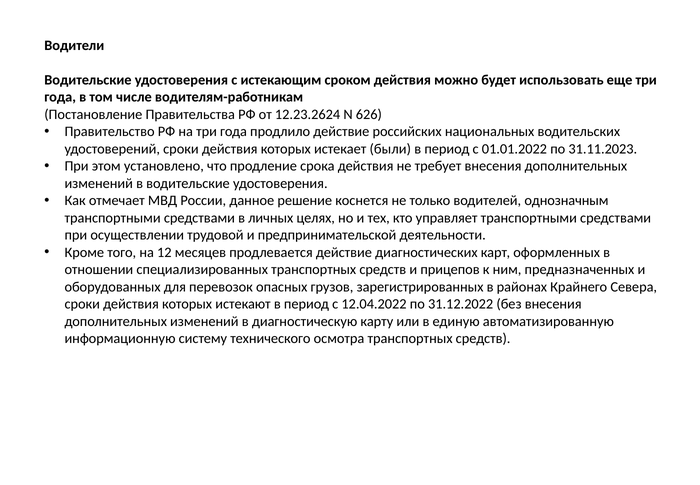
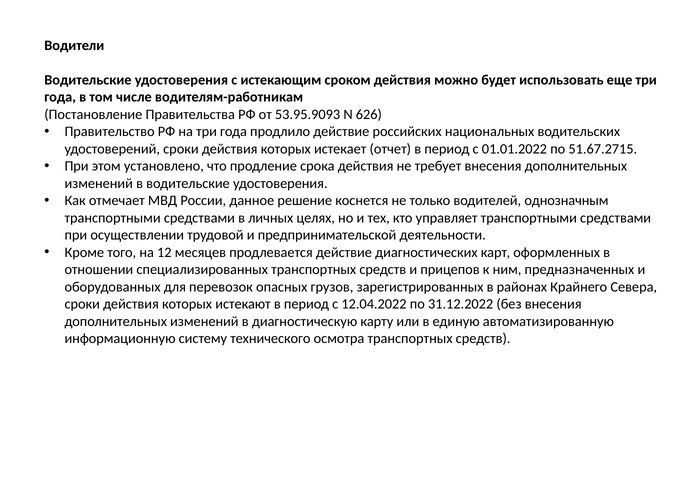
12.23.2624: 12.23.2624 -> 53.95.9093 (308, 114)
были: были -> отчет (390, 149)
31.11.2023: 31.11.2023 -> 51.67.2715 (603, 149)
